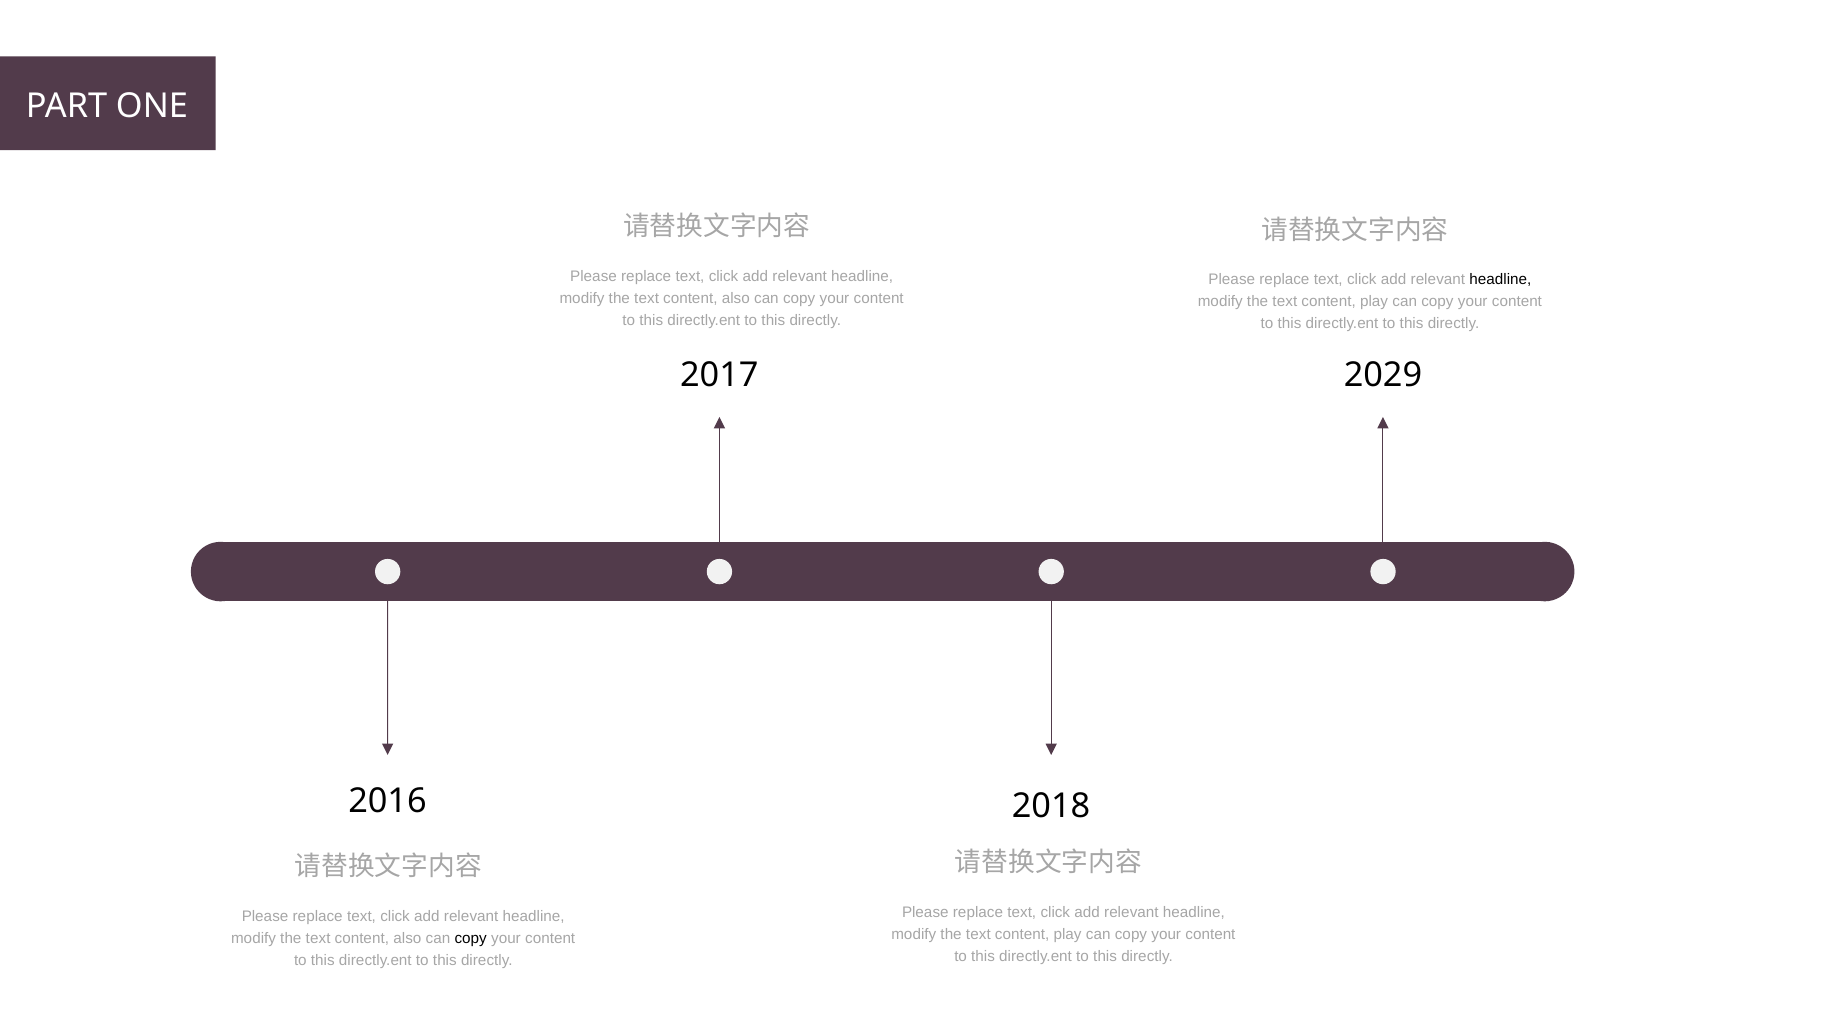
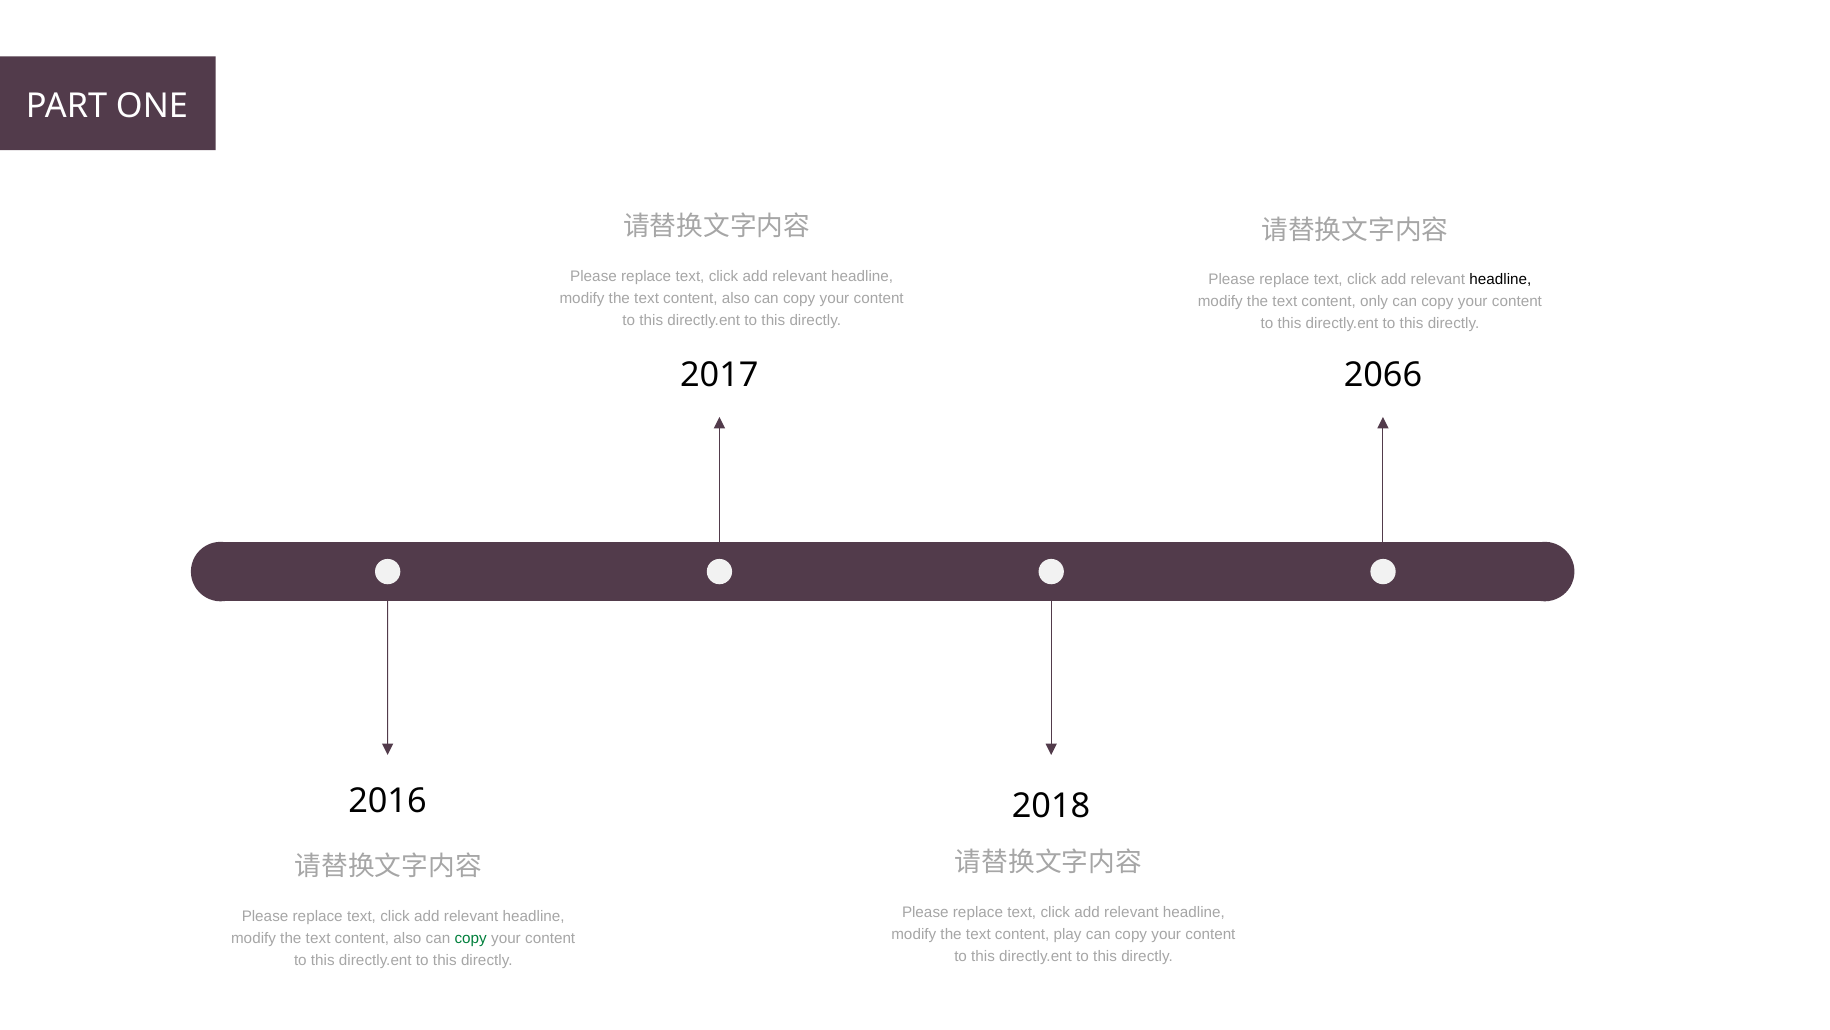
play: play -> only (1374, 302)
2029: 2029 -> 2066 (1383, 375)
copy colour: black -> green (471, 938)
